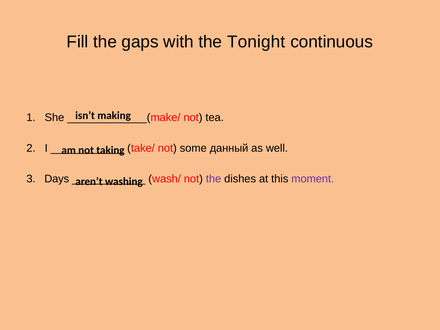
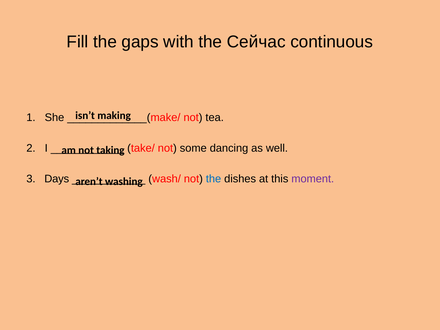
Tonight: Tonight -> Сейчас (256, 42)
данный: данный -> dancing (229, 148)
the colour: purple -> blue (214, 179)
